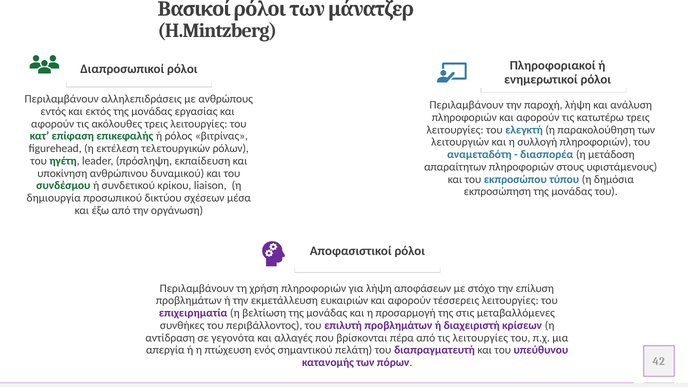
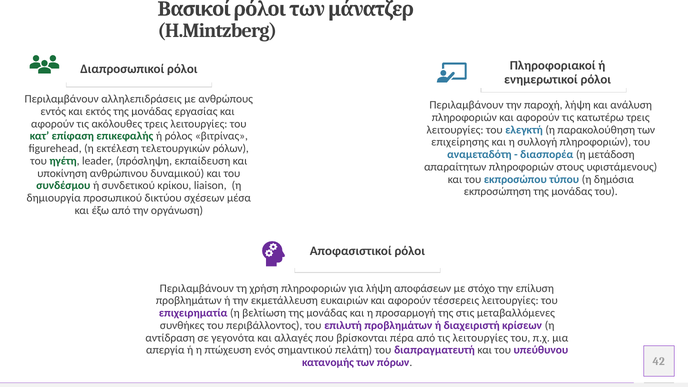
λειτουργιών: λειτουργιών -> επιχείρησης (460, 142)
